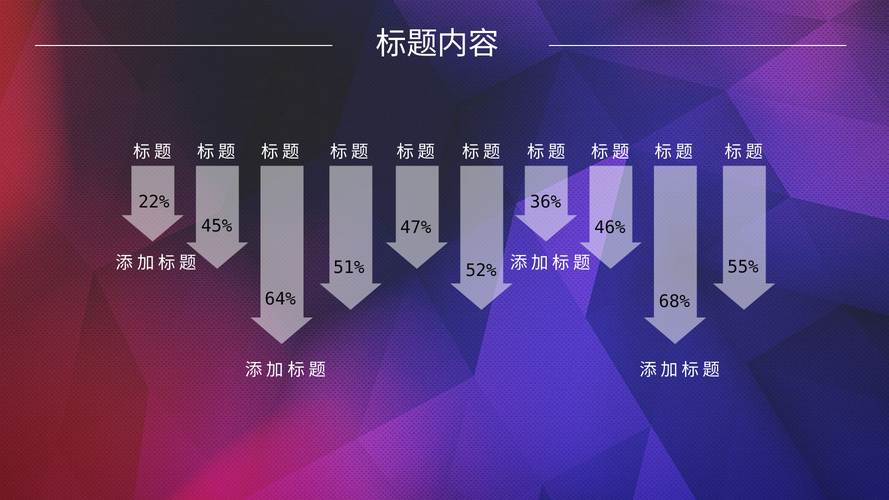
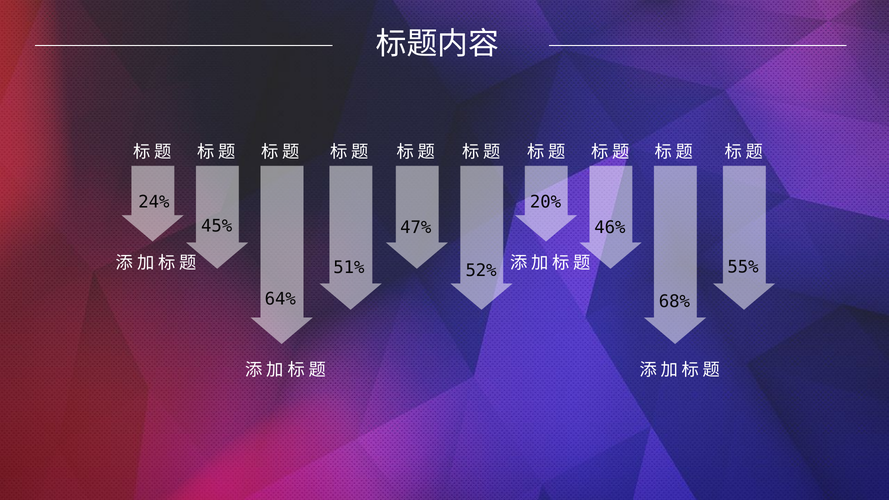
22%: 22% -> 24% (154, 202)
36%: 36% -> 20% (546, 202)
